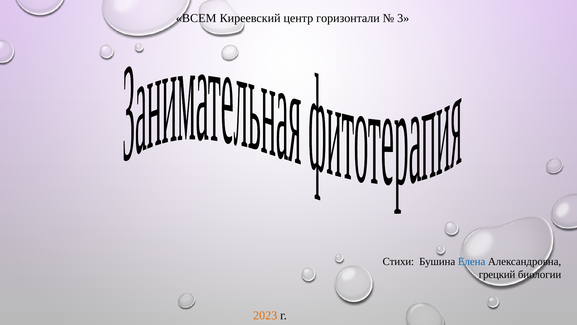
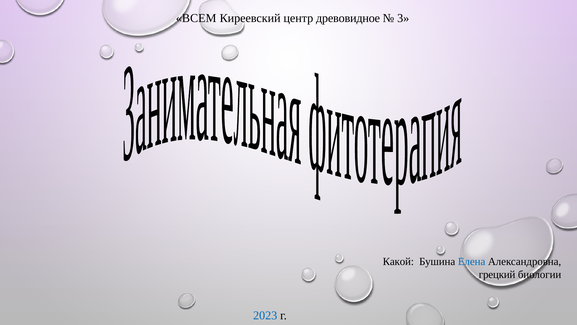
горизонтали: горизонтали -> древовидное (348, 18)
Стихи: Стихи -> Какой (398, 261)
2023 colour: orange -> blue (265, 315)
